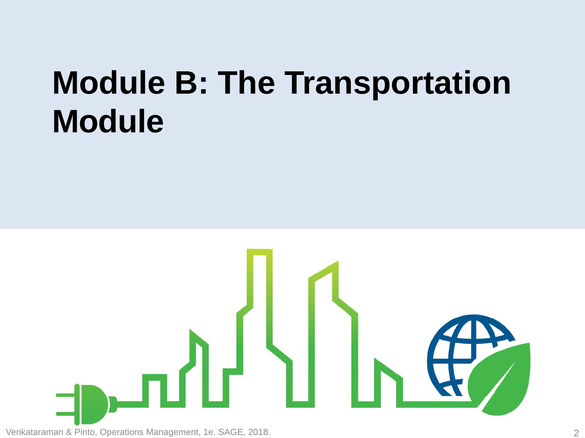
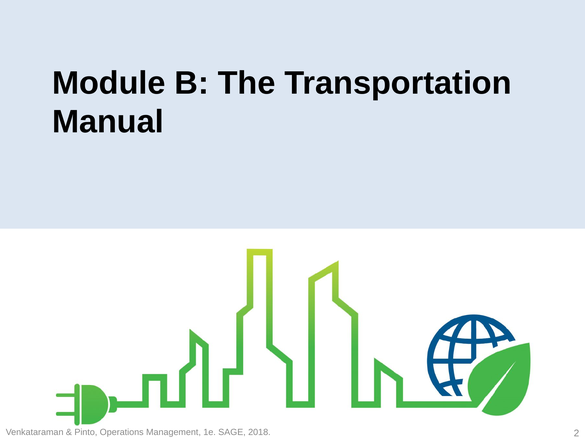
Module: Module -> Manual (108, 122)
